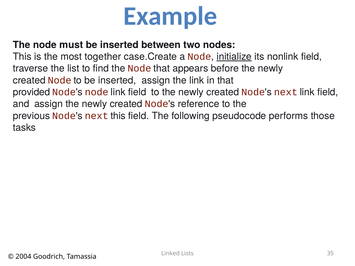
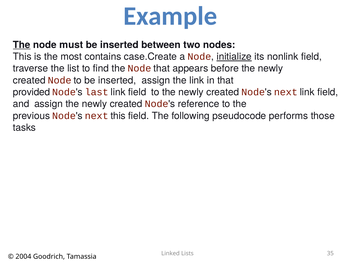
The underline: none -> present (22, 45)
together: together -> contains (103, 57)
Node's node: node -> last (97, 92)
